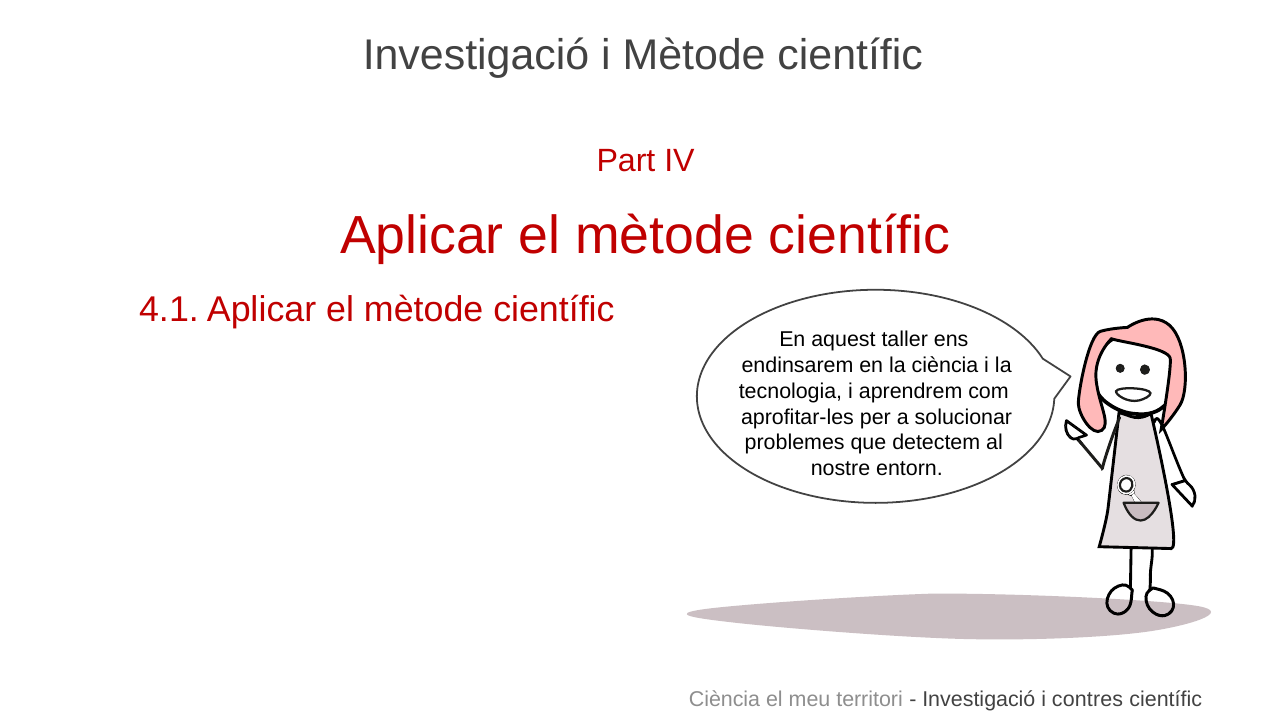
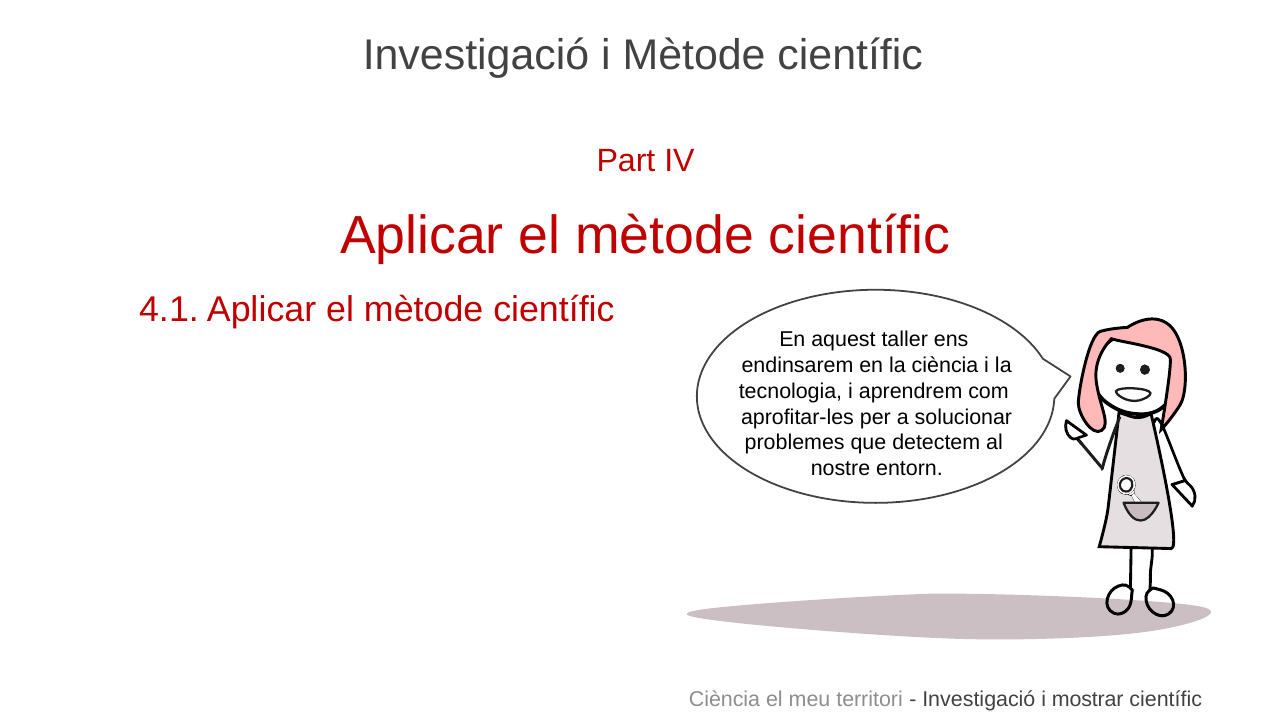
contres: contres -> mostrar (1088, 700)
